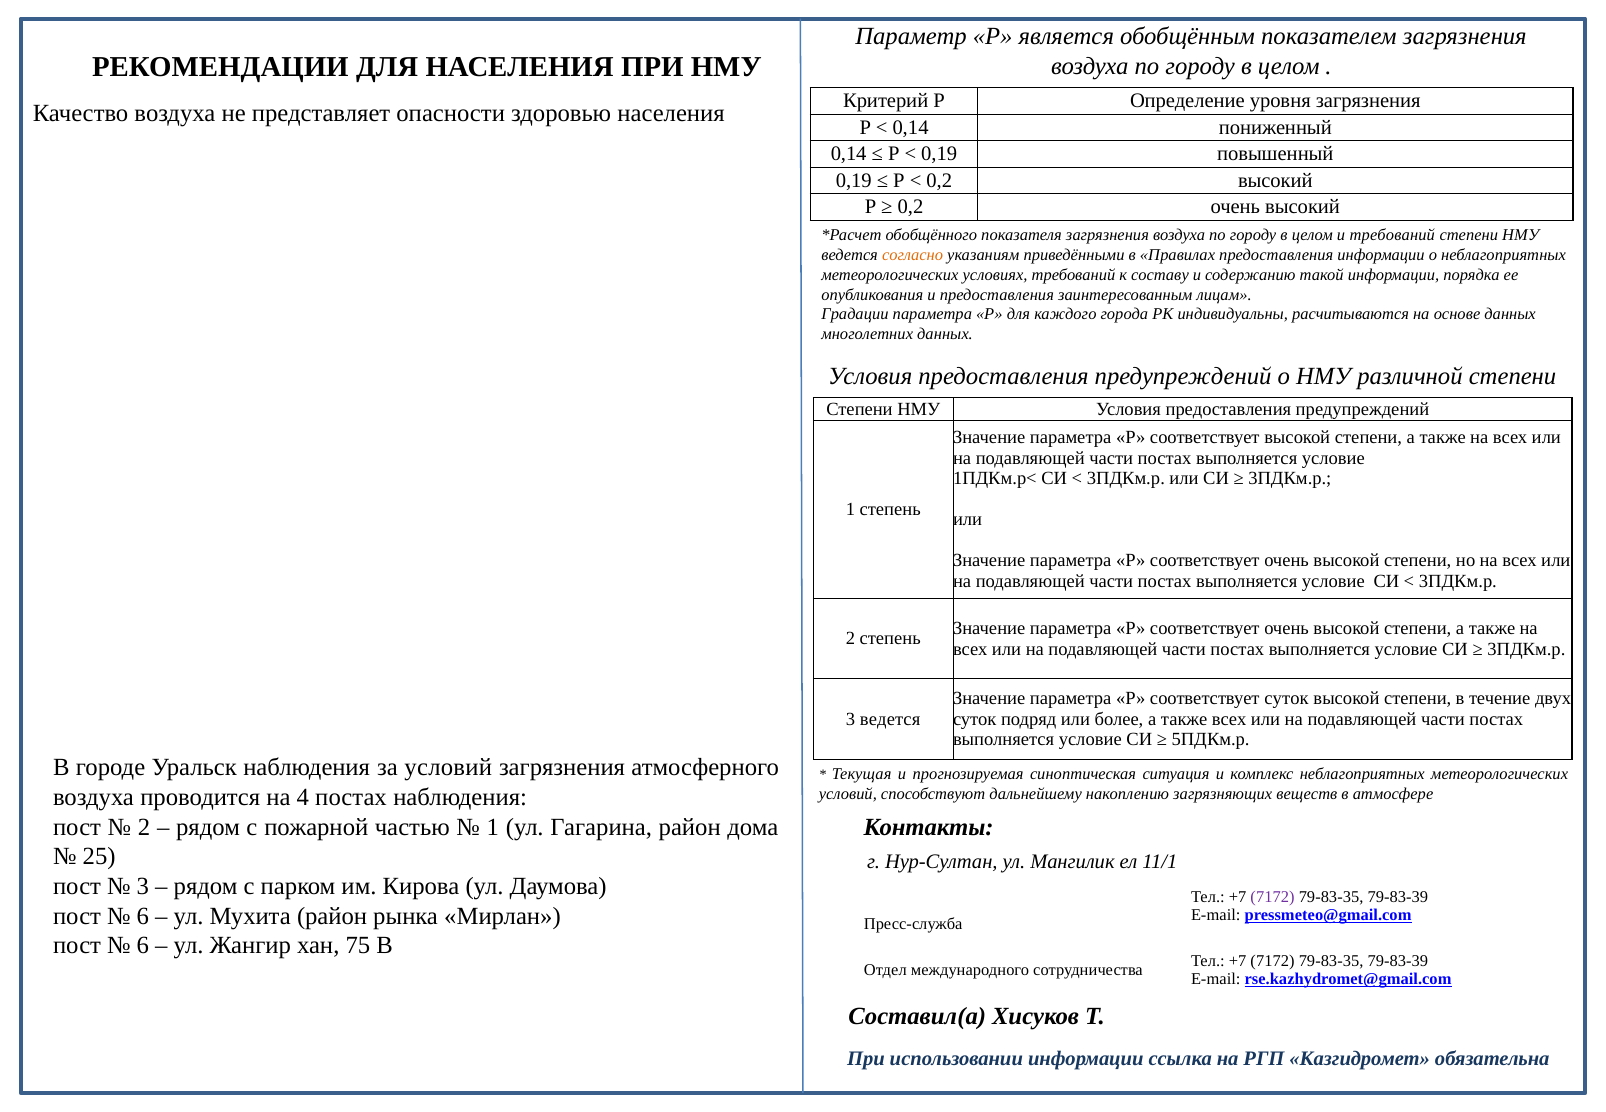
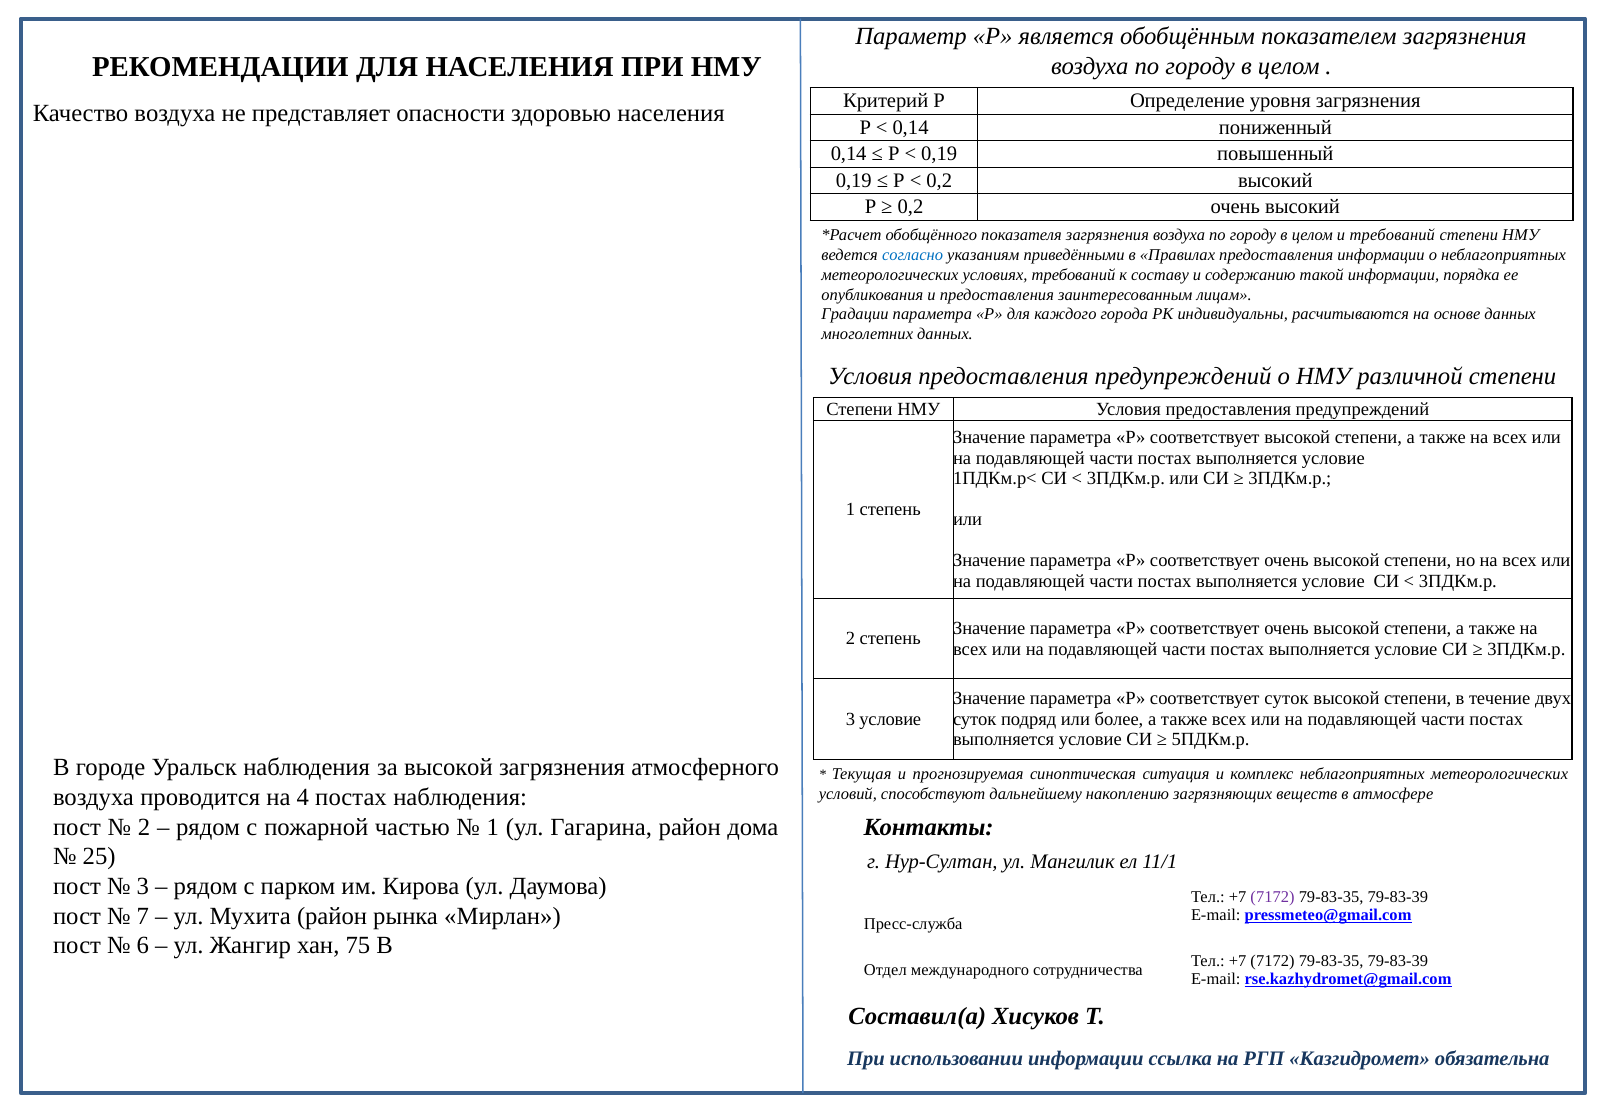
согласно colour: orange -> blue (913, 255)
3 ведется: ведется -> условие (890, 719)
за условий: условий -> высокой (448, 768)
6: 6 -> 7 (143, 916)
